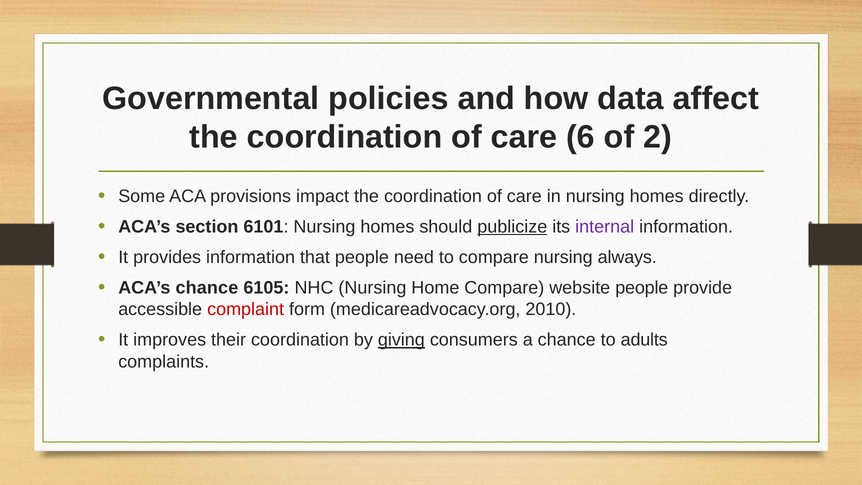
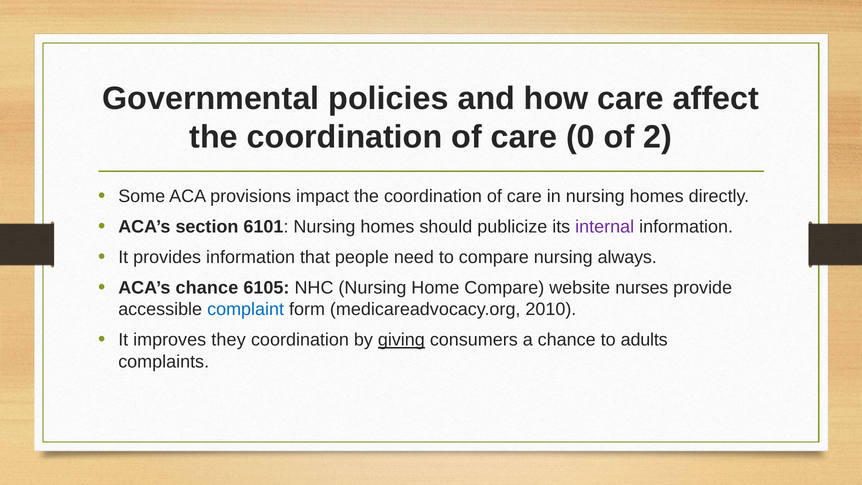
how data: data -> care (631, 98)
6: 6 -> 0 (581, 137)
publicize underline: present -> none (512, 227)
website people: people -> nurses (642, 288)
complaint colour: red -> blue (246, 309)
their: their -> they (229, 340)
